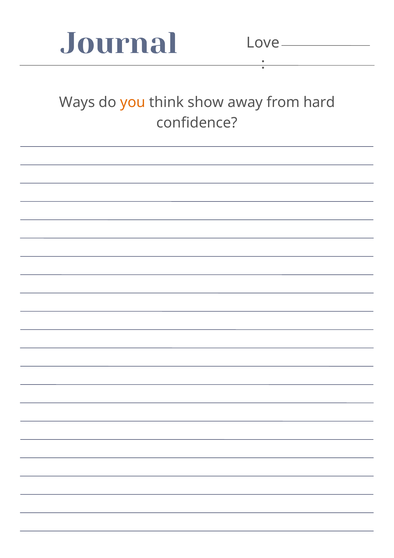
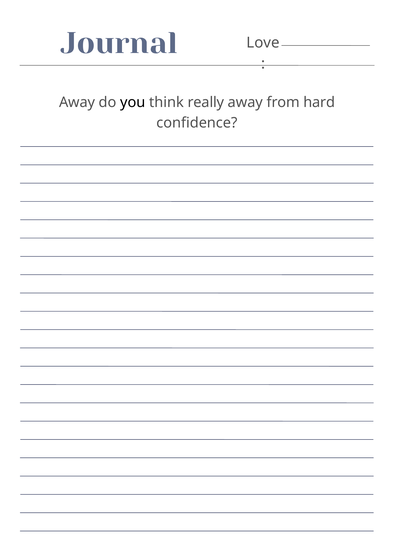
Ways: Ways -> Away (77, 102)
you colour: orange -> black (133, 102)
show: show -> really (206, 102)
